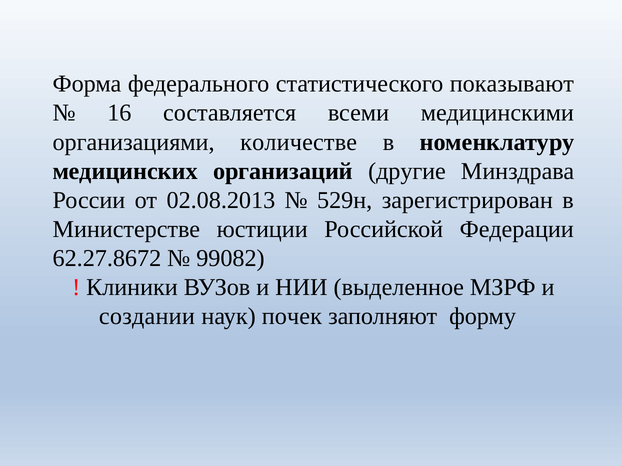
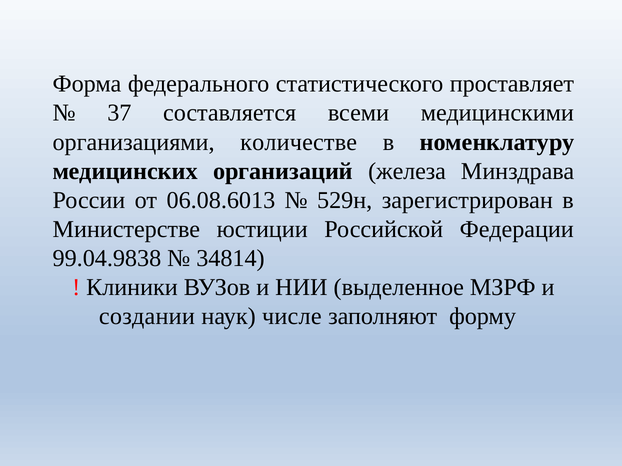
показывают: показывают -> проставляет (512, 84)
16: 16 -> 37 (119, 113)
другие: другие -> железа (407, 171)
02.08.2013: 02.08.2013 -> 06.08.6013 (221, 200)
62.27.8672: 62.27.8672 -> 99.04.9838 (107, 258)
99082: 99082 -> 34814 (230, 258)
почек: почек -> числе (292, 316)
